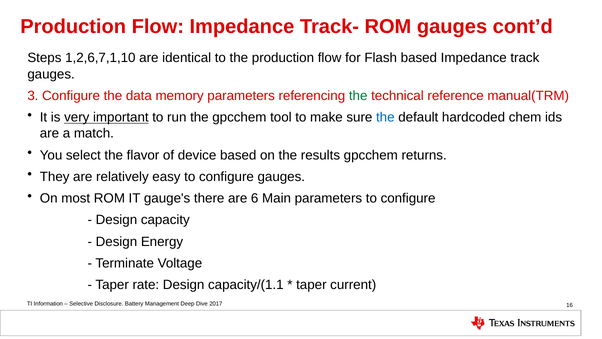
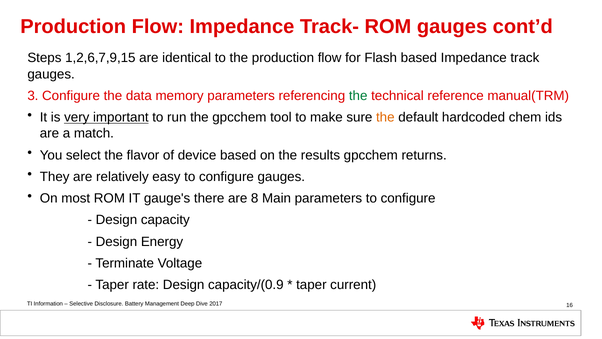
1,2,6,7,1,10: 1,2,6,7,1,10 -> 1,2,6,7,9,15 (100, 58)
the colour: blue -> orange (385, 117)
6: 6 -> 8 (255, 198)
capacity/(1.1: capacity/(1.1 -> capacity/(0.9 (246, 285)
